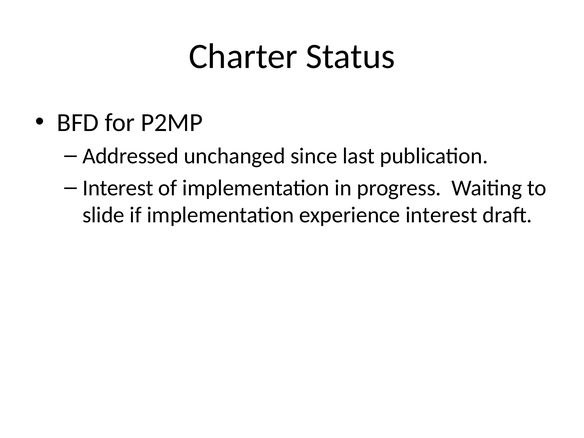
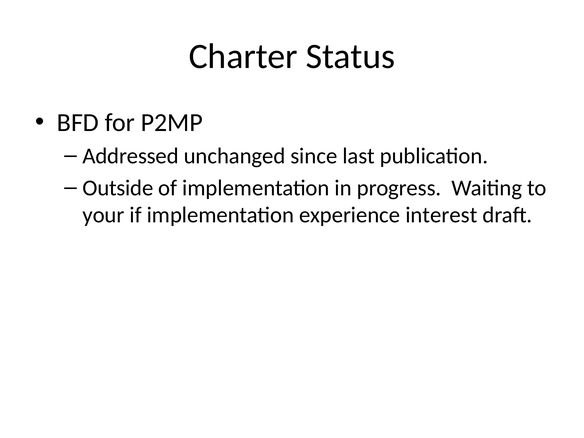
Interest: Interest -> Outside (118, 188)
slide: slide -> your (103, 215)
